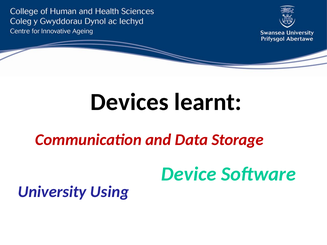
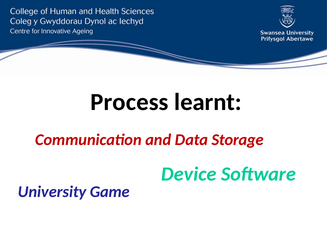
Devices: Devices -> Process (129, 102)
Using: Using -> Game (110, 192)
